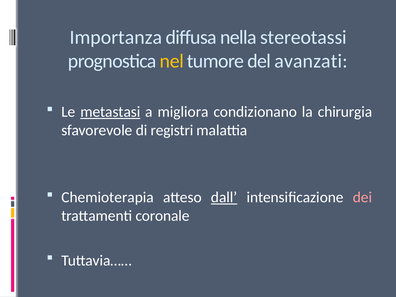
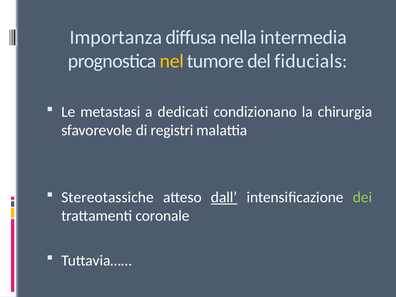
stereotassi: stereotassi -> intermedia (303, 37)
avanzati: avanzati -> fiducials (311, 61)
metastasi underline: present -> none (110, 112)
migliora: migliora -> dedicati (183, 112)
Chemioterapia: Chemioterapia -> Stereotassiche (107, 197)
dei colour: pink -> light green (363, 197)
